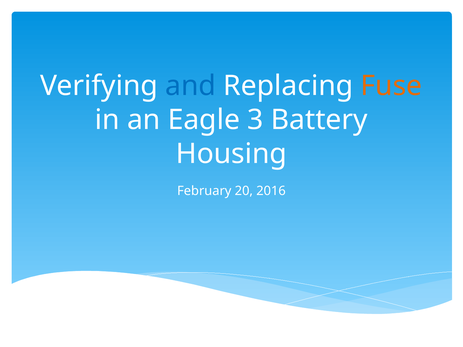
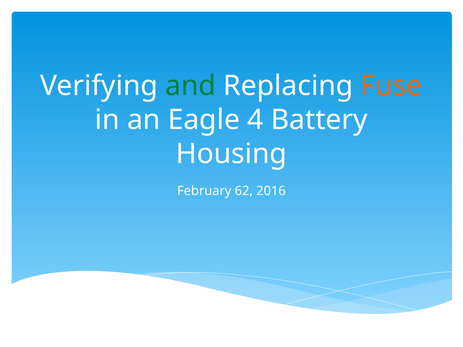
and colour: blue -> green (191, 86)
3: 3 -> 4 (255, 120)
20: 20 -> 62 (244, 191)
